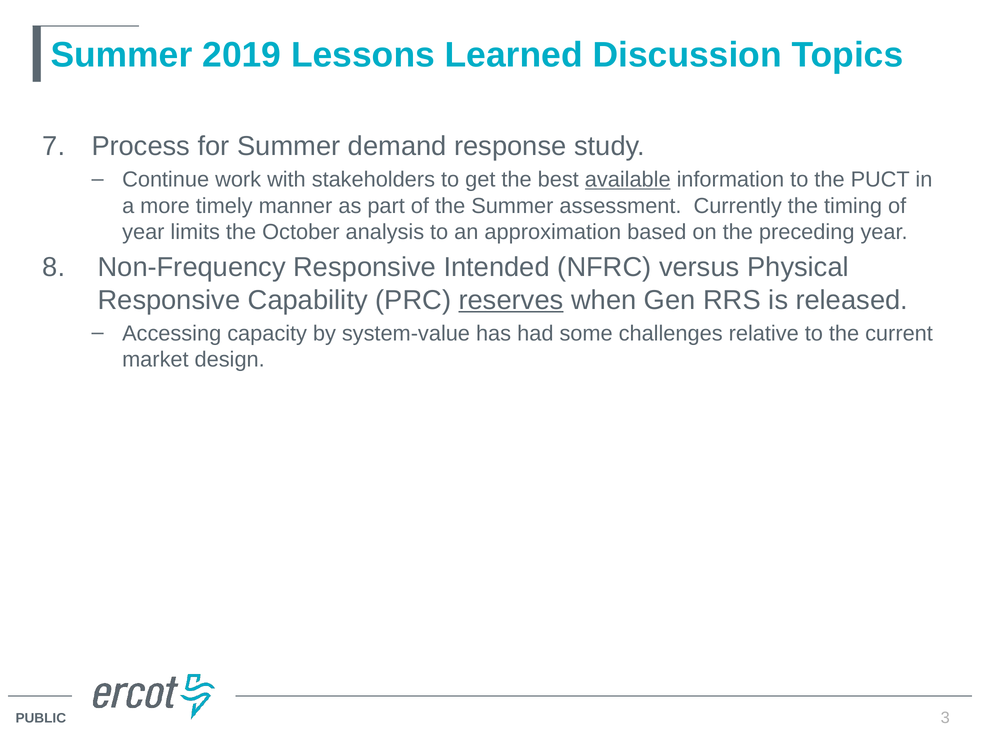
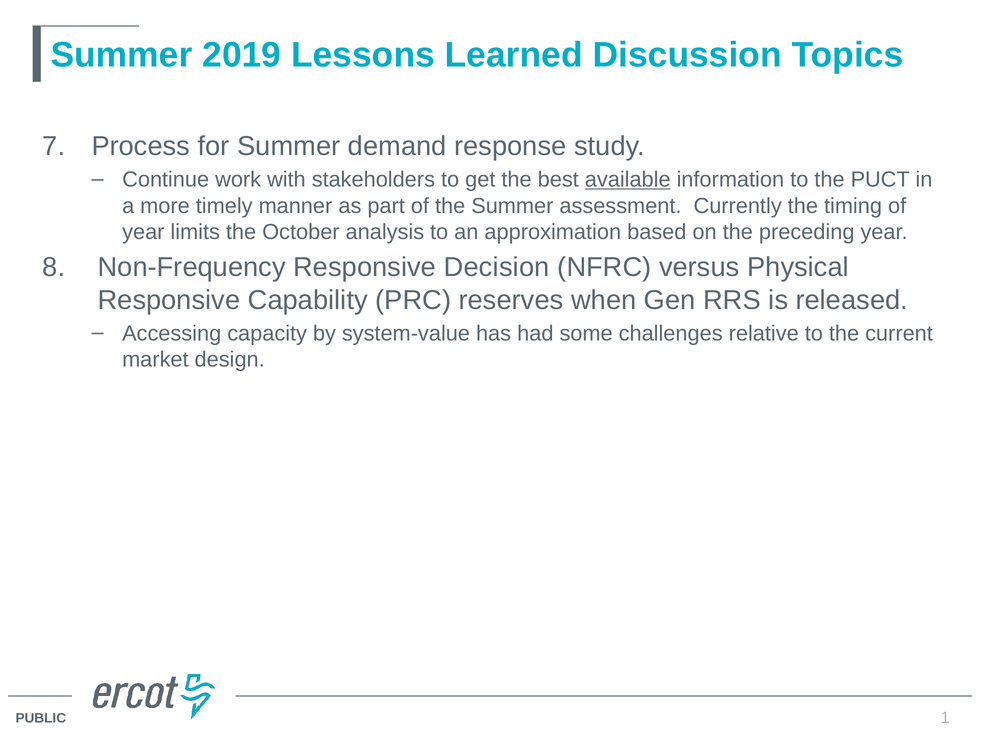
Intended: Intended -> Decision (497, 267)
reserves underline: present -> none (511, 300)
3: 3 -> 1 (945, 718)
